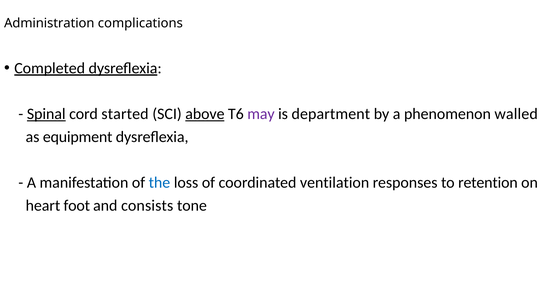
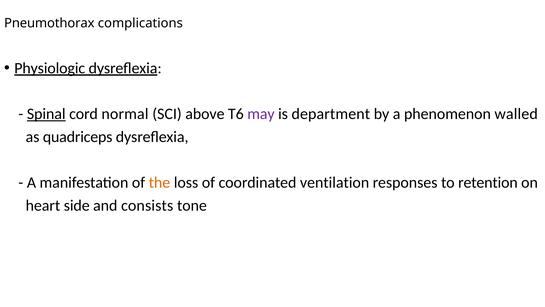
Administration: Administration -> Pneumothorax (49, 23)
Completed: Completed -> Physiologic (50, 68)
started: started -> normal (125, 114)
above underline: present -> none (205, 114)
equipment: equipment -> quadriceps (78, 137)
the colour: blue -> orange (159, 182)
foot: foot -> side (77, 205)
